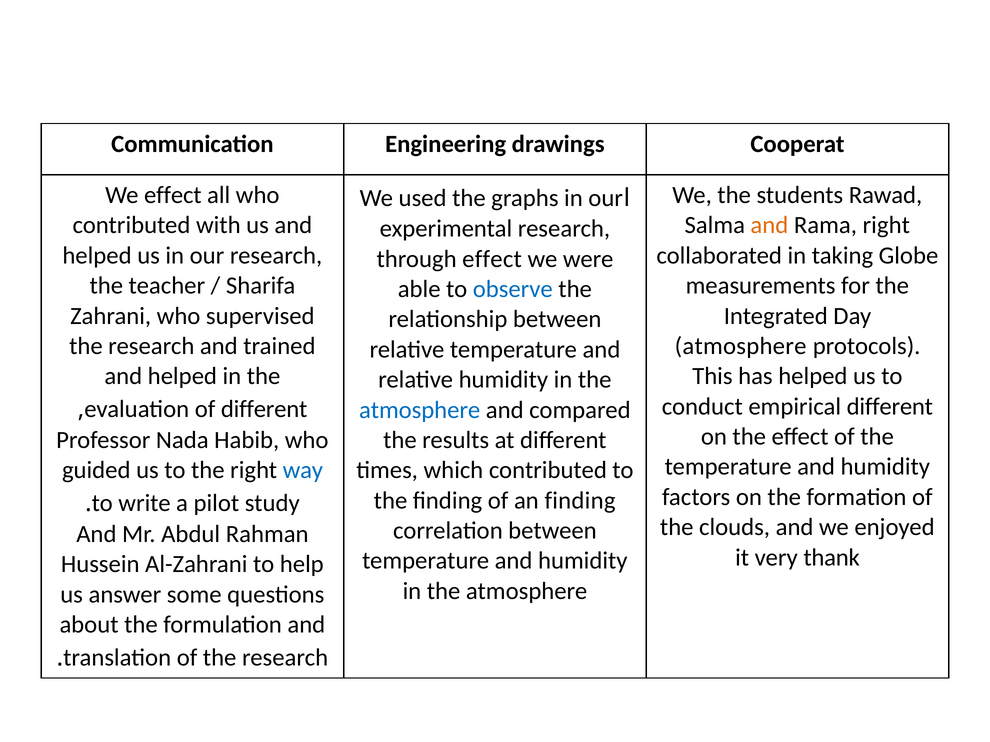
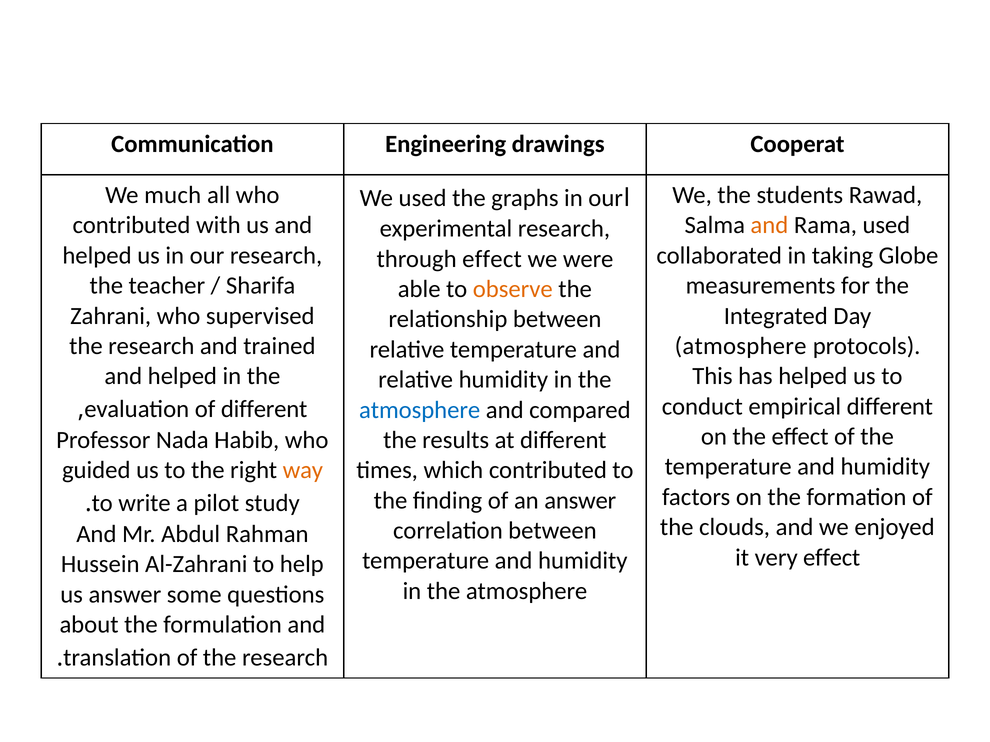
We effect: effect -> much (173, 195)
Rama right: right -> used (886, 225)
observe colour: blue -> orange (513, 289)
way colour: blue -> orange (303, 471)
an finding: finding -> answer (580, 501)
very thank: thank -> effect (832, 558)
